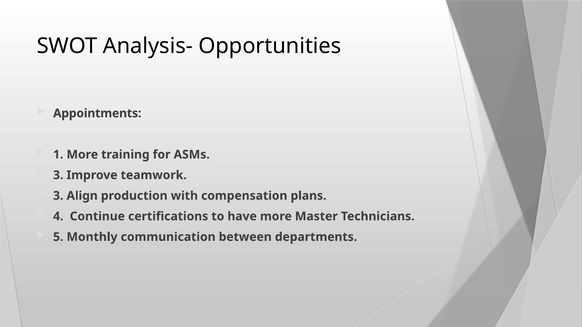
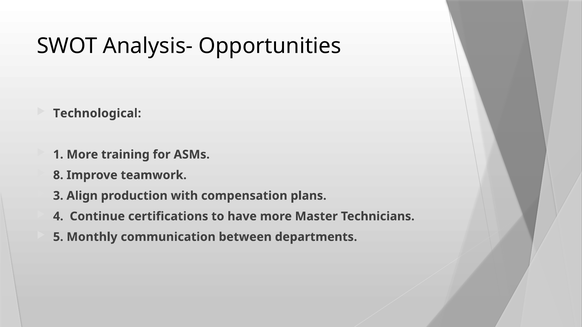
Appointments: Appointments -> Technological (97, 113)
3: 3 -> 8 (58, 175)
